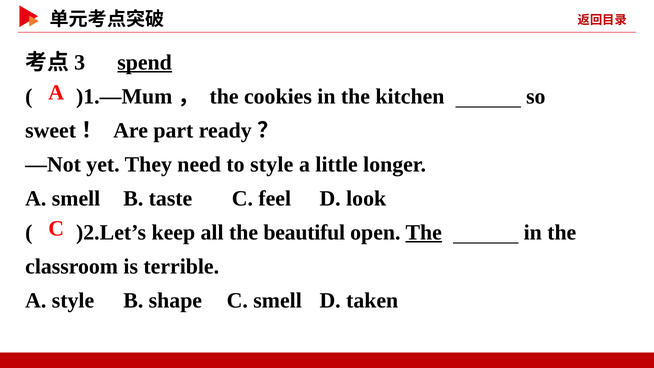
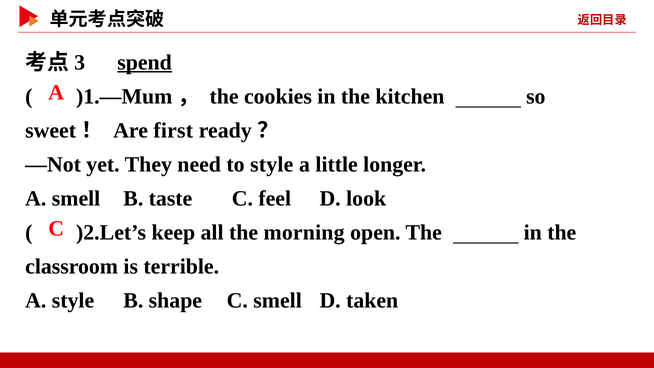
part: part -> first (173, 130)
beautiful: beautiful -> morning (304, 232)
The underline: present -> none (424, 232)
